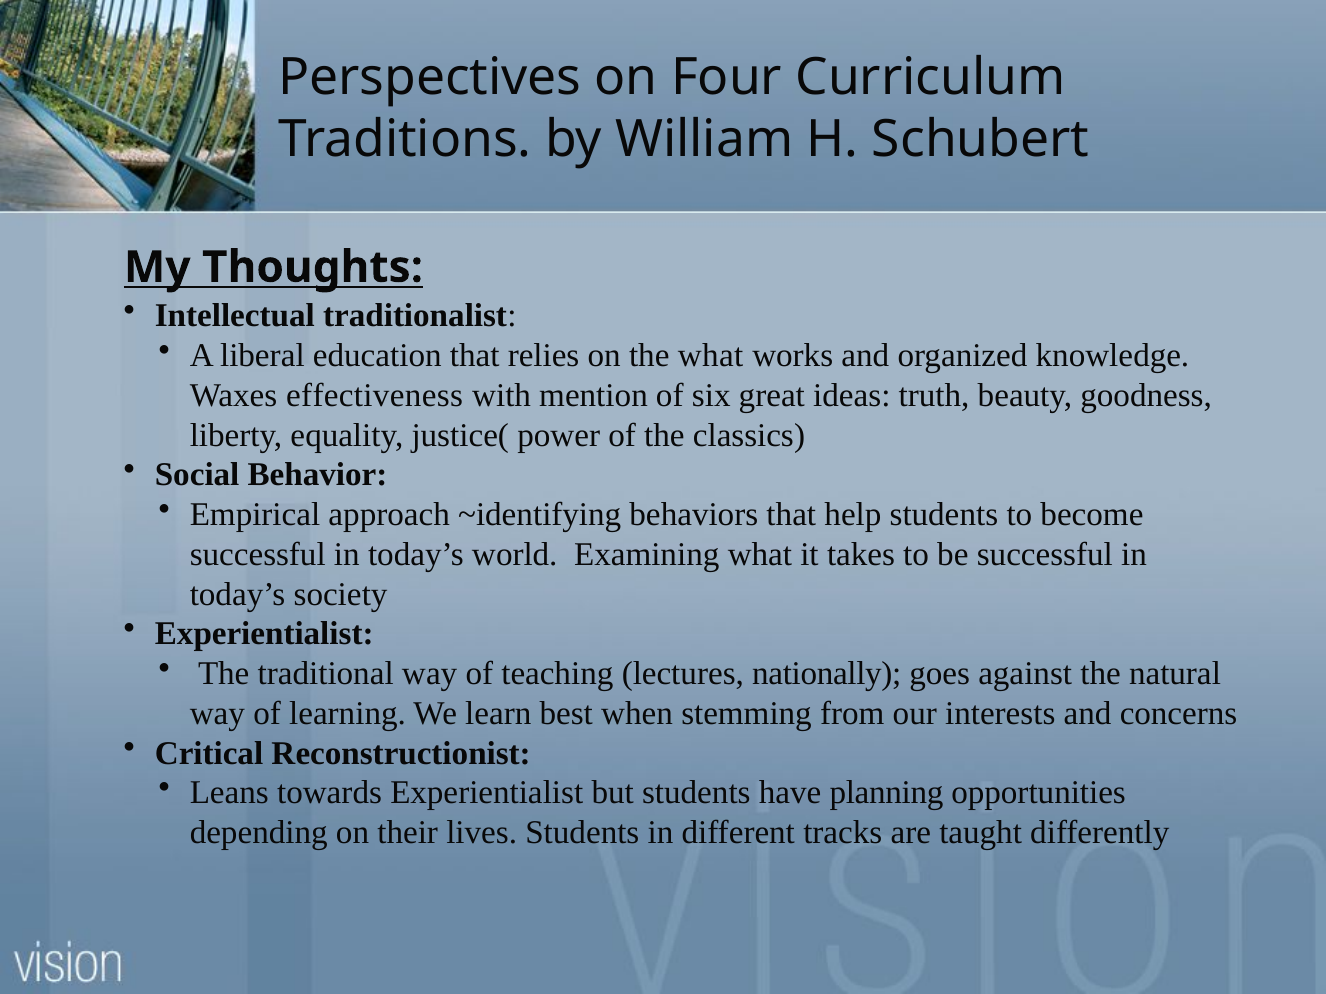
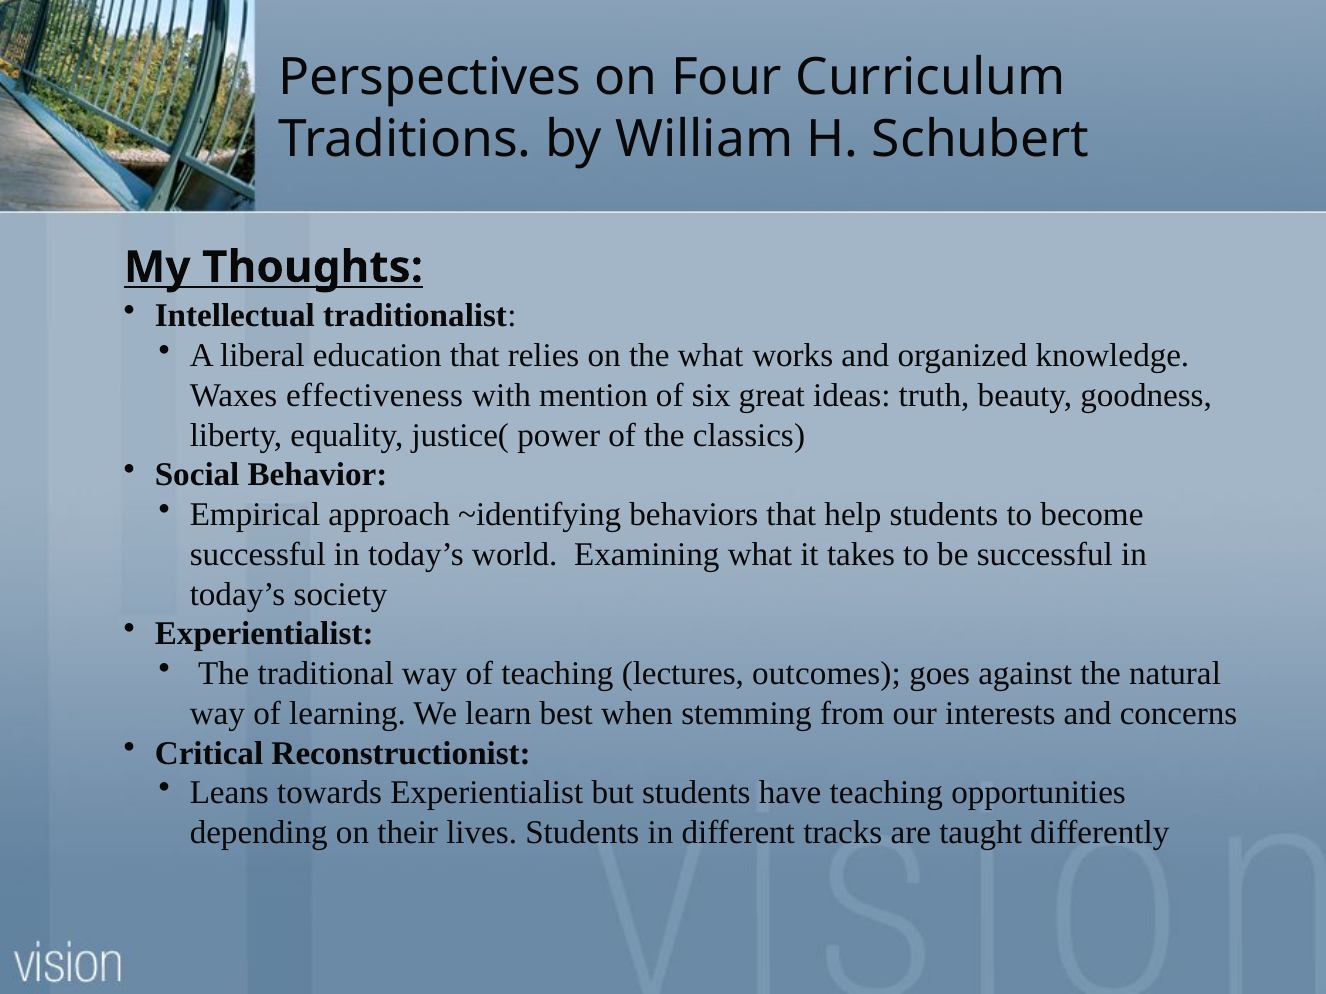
nationally: nationally -> outcomes (827, 674)
have planning: planning -> teaching (886, 793)
